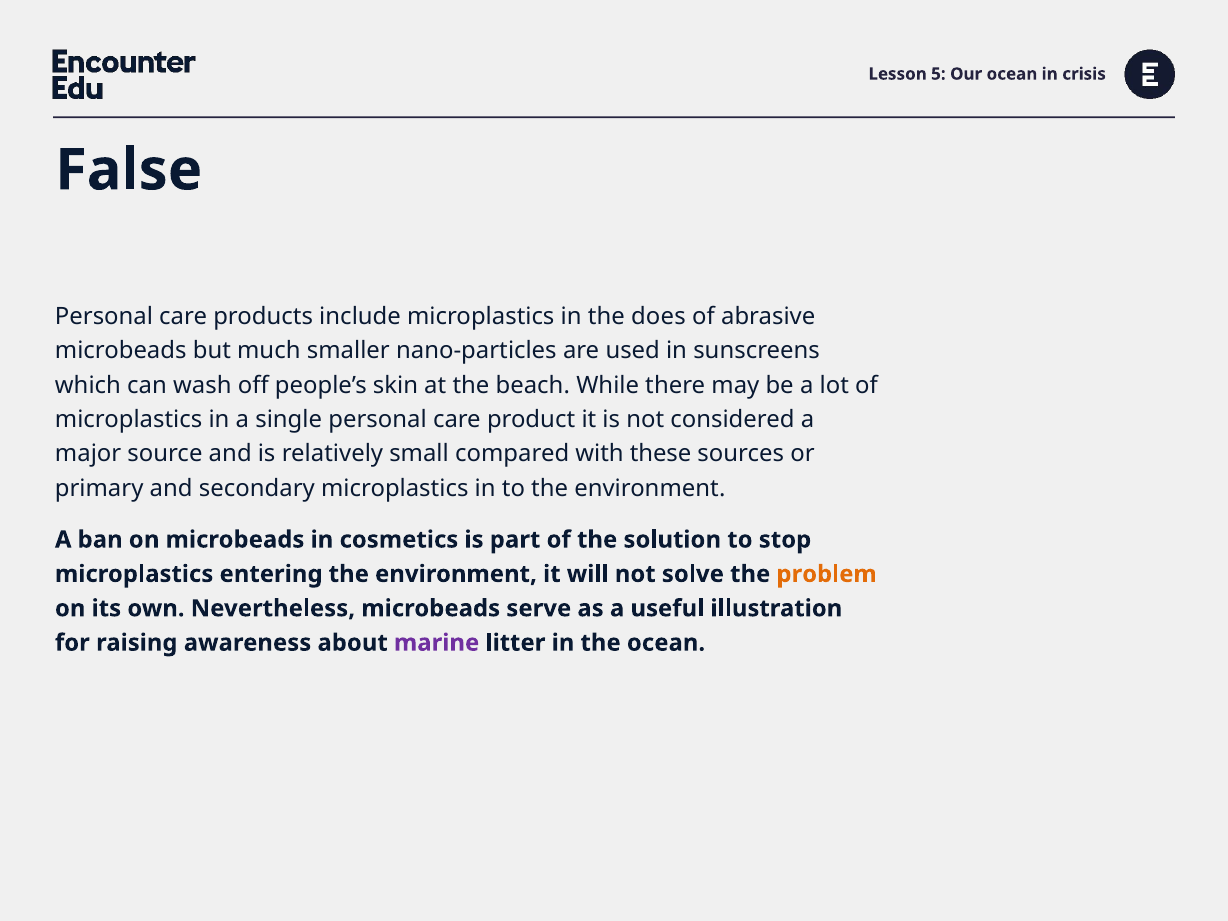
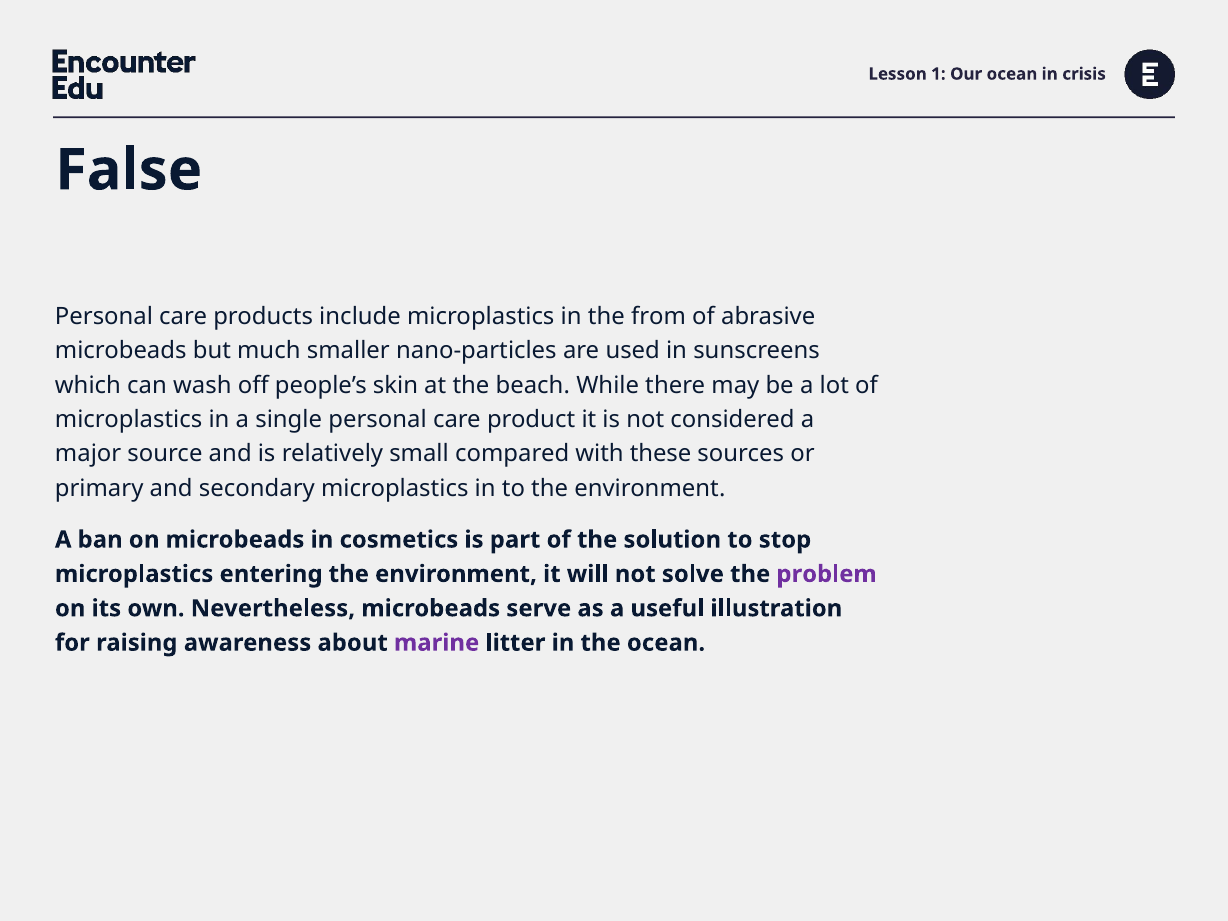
5: 5 -> 1 (938, 74)
does: does -> from (658, 316)
problem colour: orange -> purple (827, 574)
